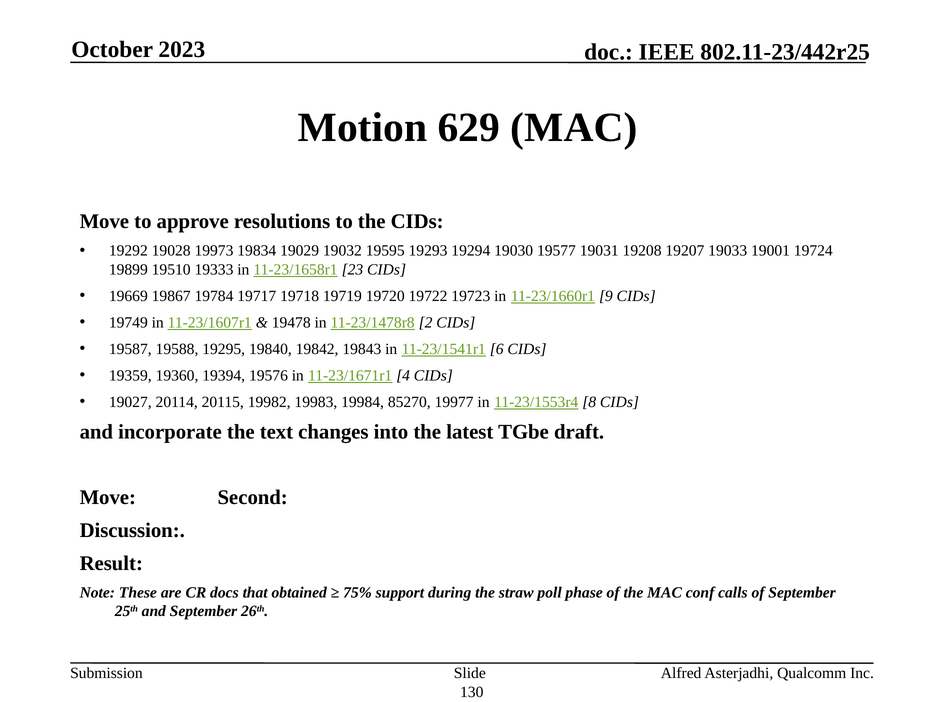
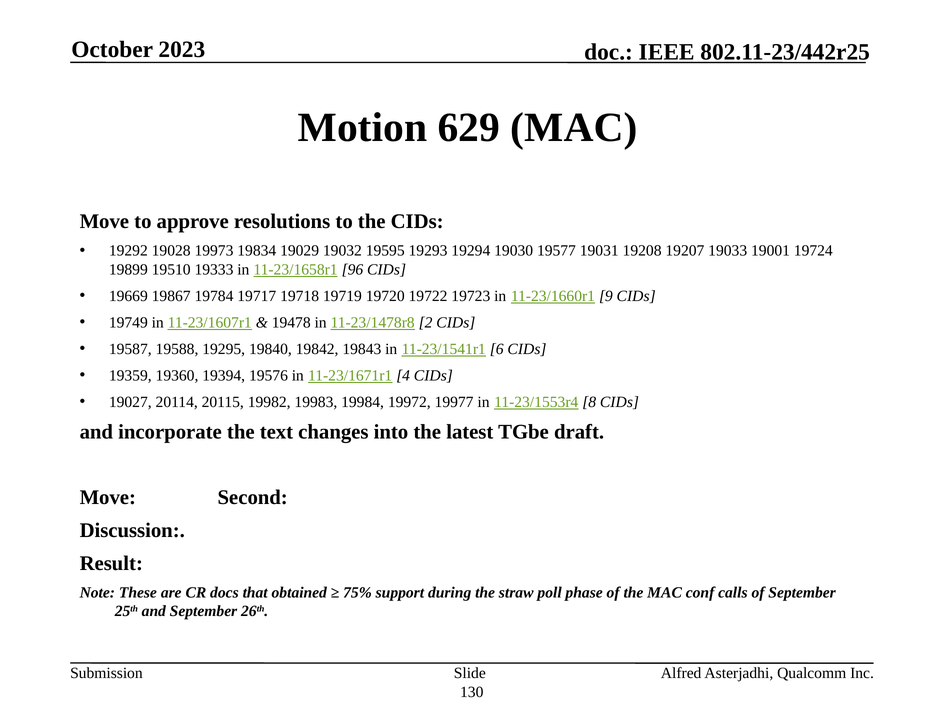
23: 23 -> 96 (352, 269)
85270: 85270 -> 19972 (409, 402)
